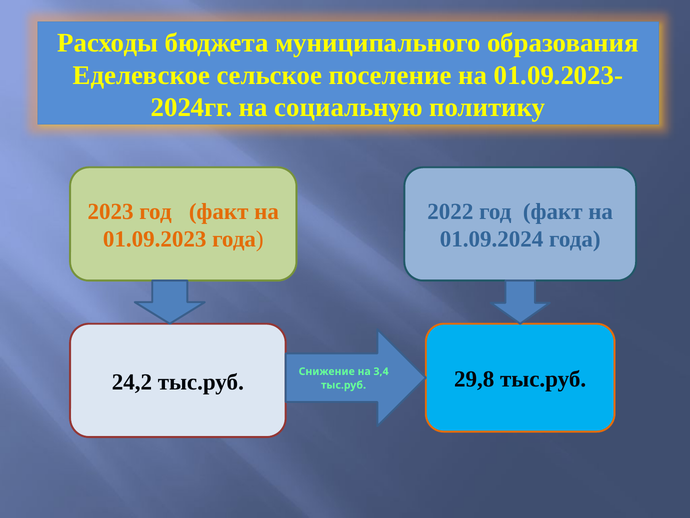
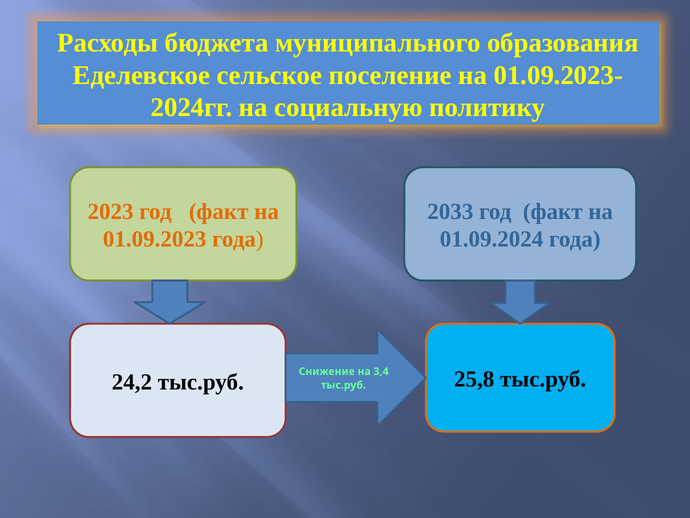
2022: 2022 -> 2033 (450, 212)
29,8: 29,8 -> 25,8 (474, 379)
